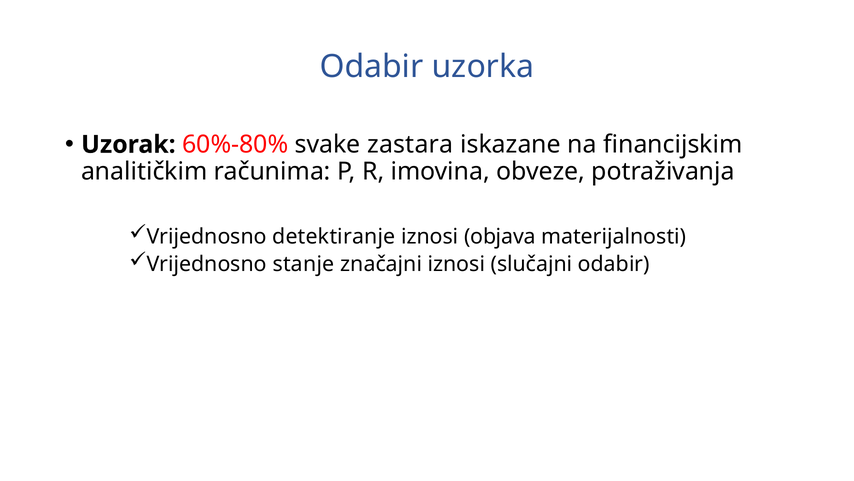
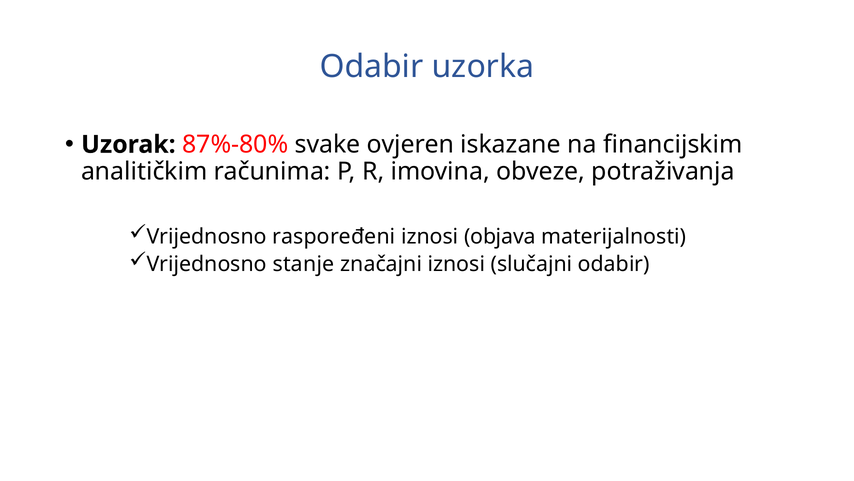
60%-80%: 60%-80% -> 87%-80% (235, 144)
zastara: zastara -> ovjeren (410, 144)
detektiranje: detektiranje -> raspoređeni (334, 237)
